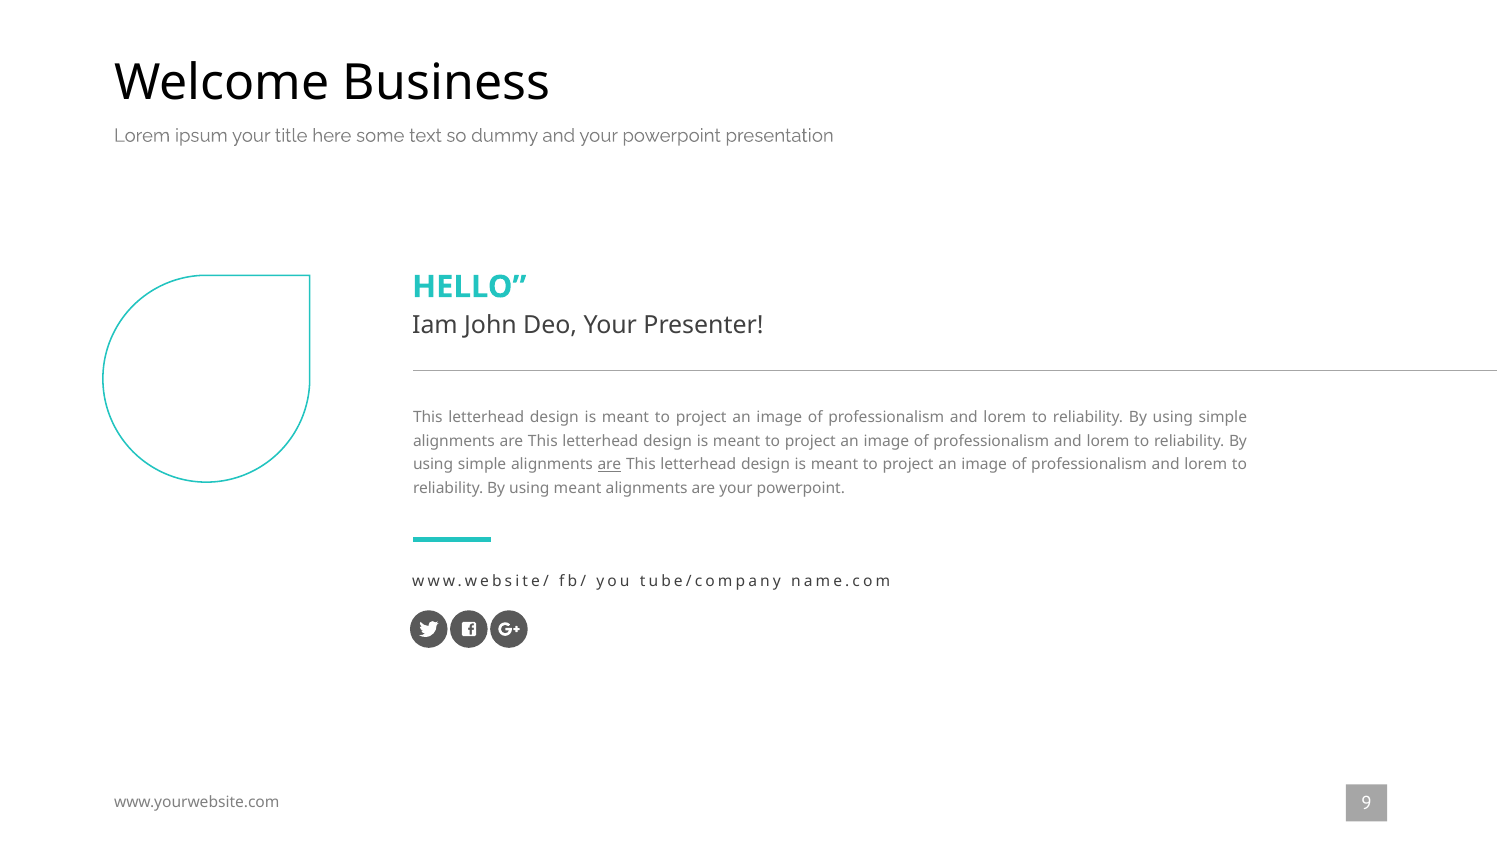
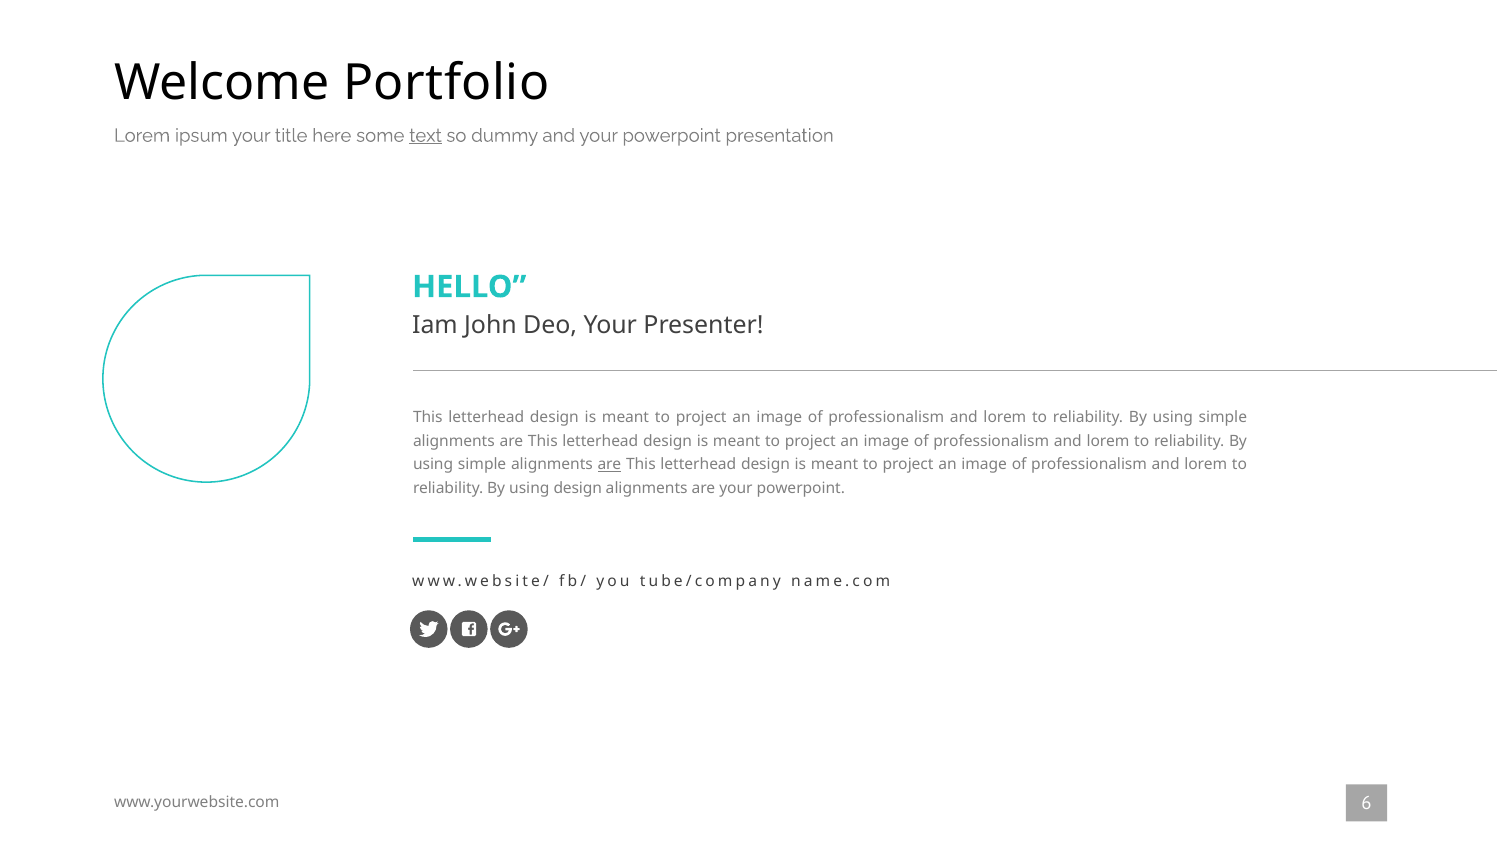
Business: Business -> Portfolio (446, 83)
text underline: none -> present (425, 136)
using meant: meant -> design (578, 488)
9: 9 -> 6 (1367, 803)
